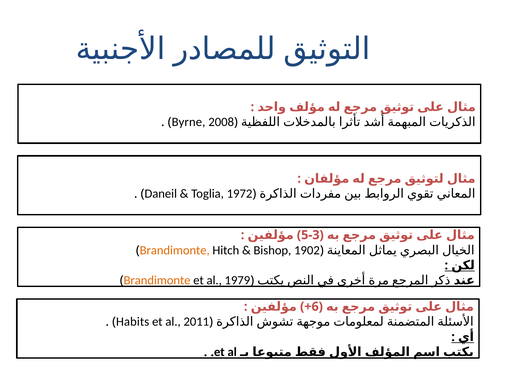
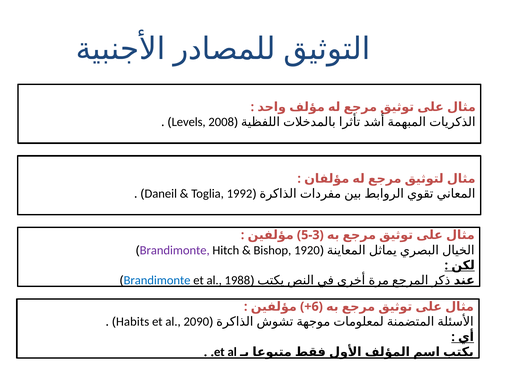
Byrne: Byrne -> Levels (189, 122)
1972: 1972 -> 1992 (240, 194)
Brandimonte colour: orange -> purple (175, 250)
1902: 1902 -> 1920 (307, 250)
Brandimonte colour: orange -> blue (157, 280)
1979: 1979 -> 1988 (237, 280)
2011: 2011 -> 2090 (196, 322)
